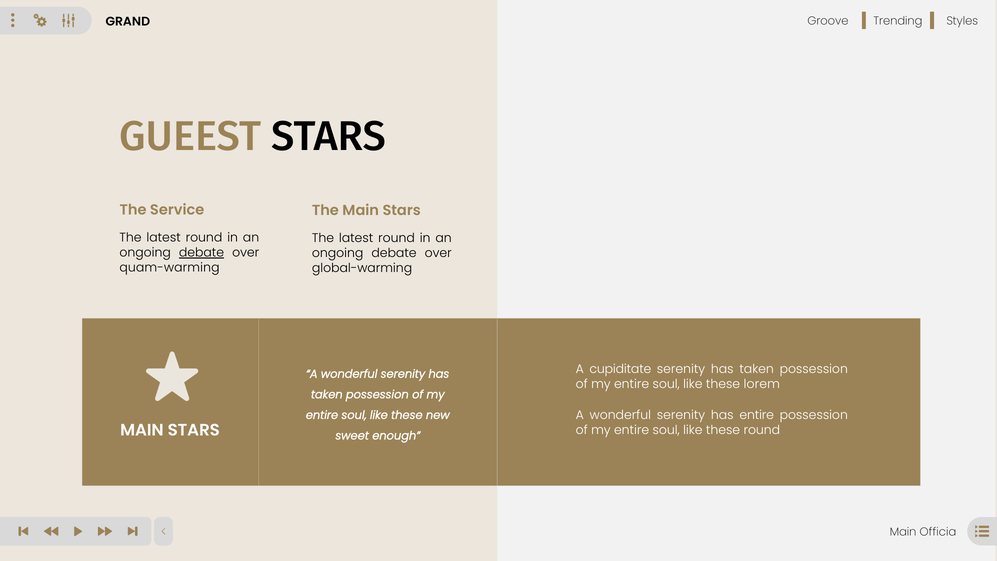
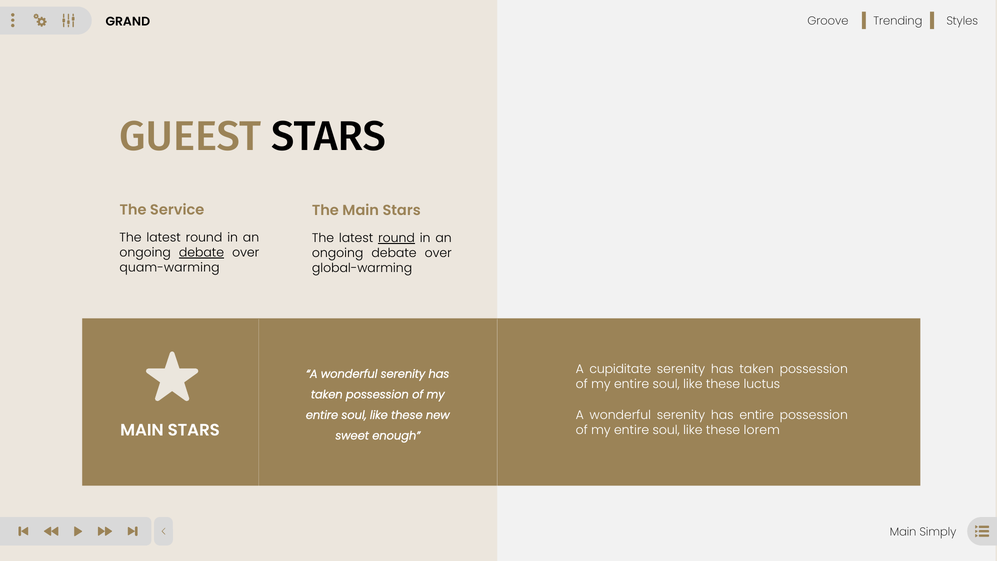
round underline: none -> present (397, 238)
lorem: lorem -> luctus (762, 384)
these round: round -> lorem (762, 430)
Officia: Officia -> Simply (938, 532)
